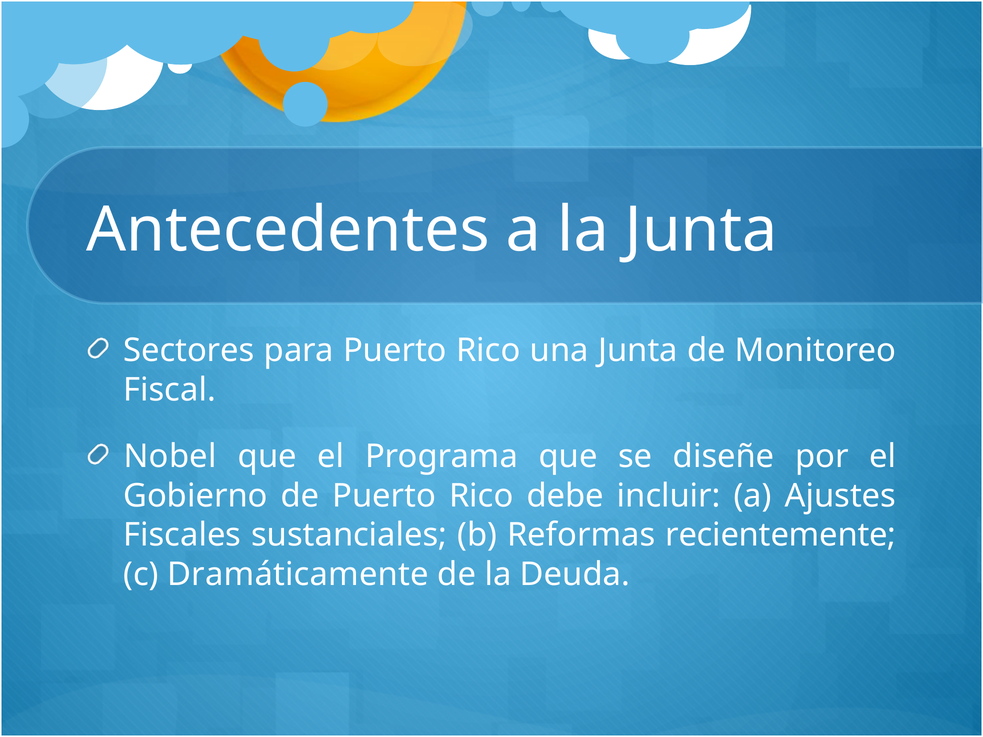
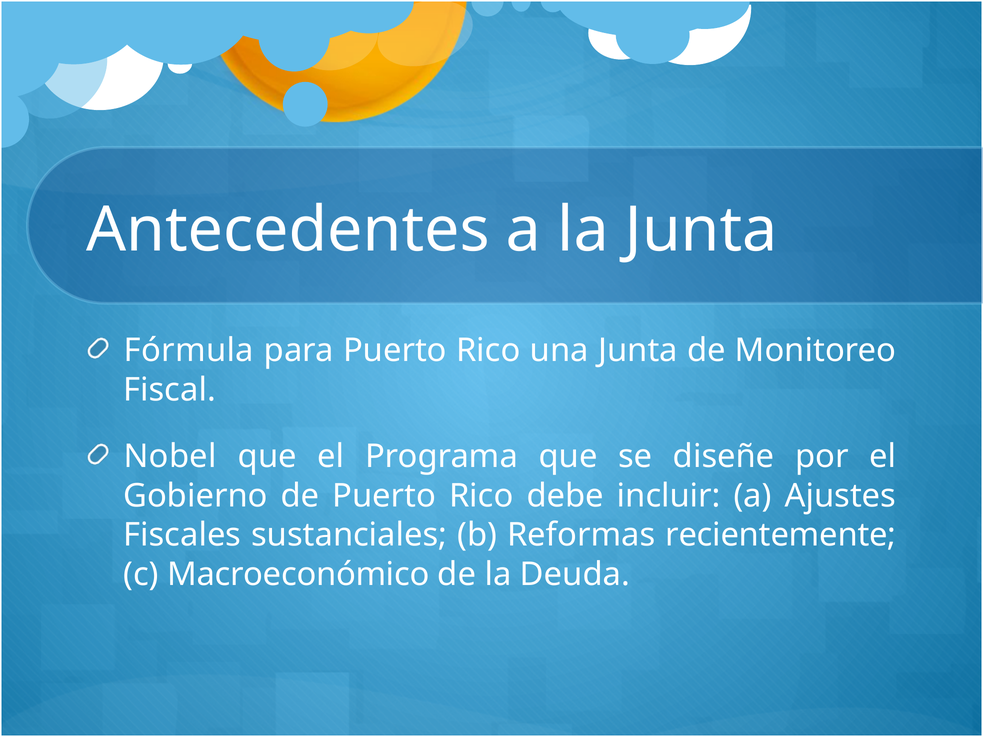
Sectores: Sectores -> Fórmula (189, 351)
Dramáticamente: Dramáticamente -> Macroeconómico (298, 575)
